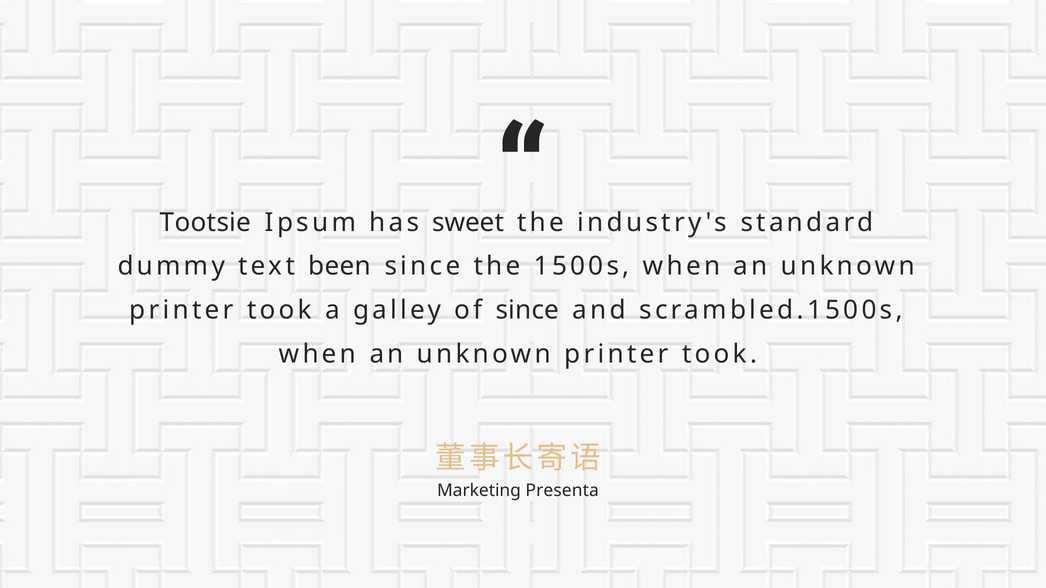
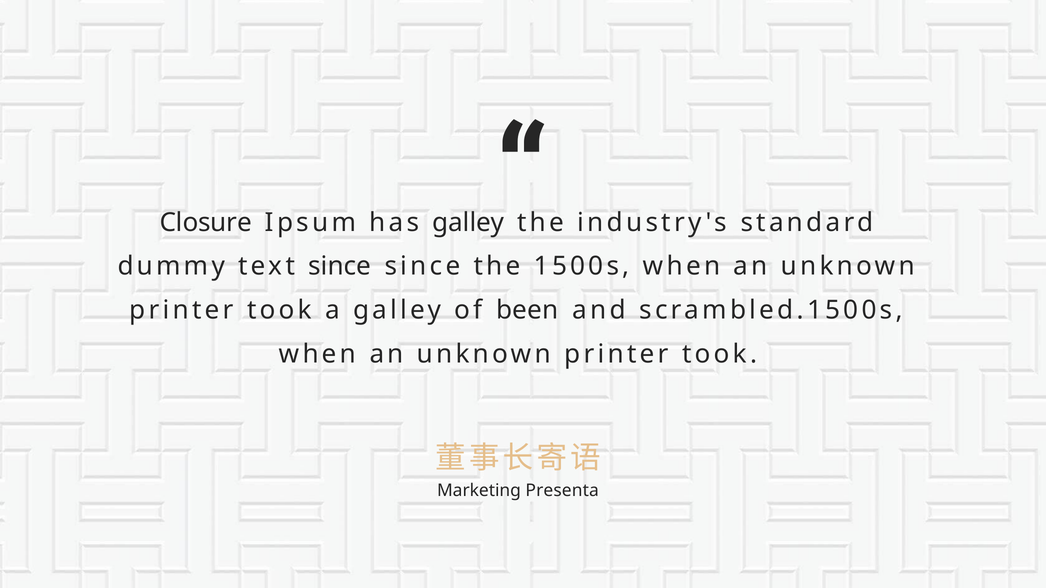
Tootsie: Tootsie -> Closure (206, 223)
has sweet: sweet -> galley (468, 223)
text been: been -> since (340, 266)
of since: since -> been (527, 310)
